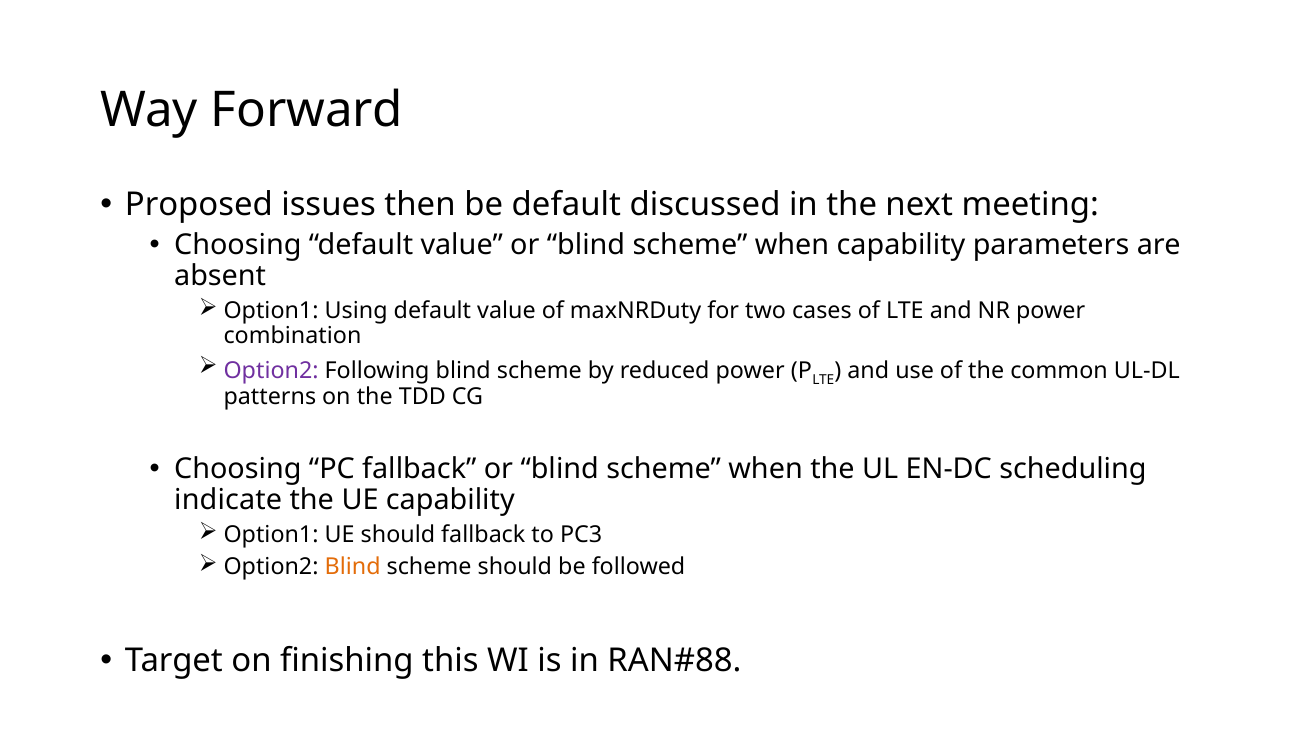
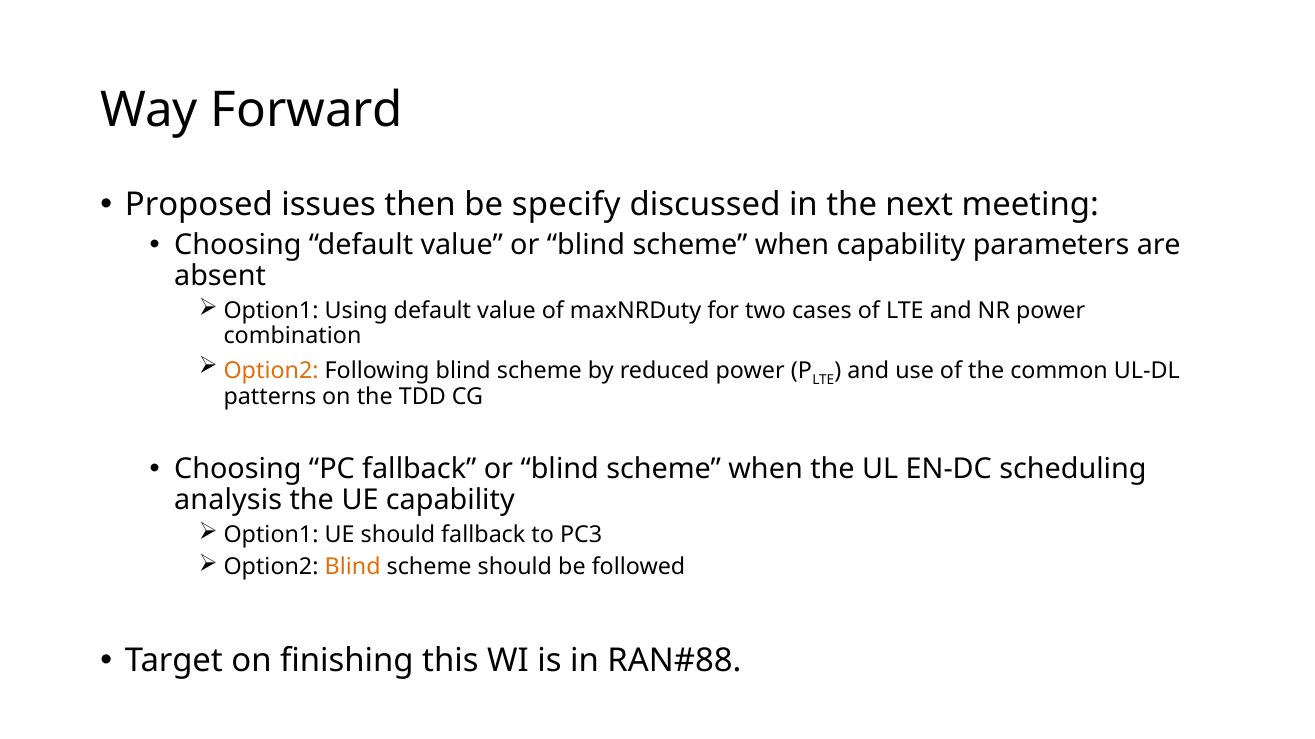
be default: default -> specify (566, 205)
Option2 colour: purple -> orange (271, 371)
indicate: indicate -> analysis (228, 501)
